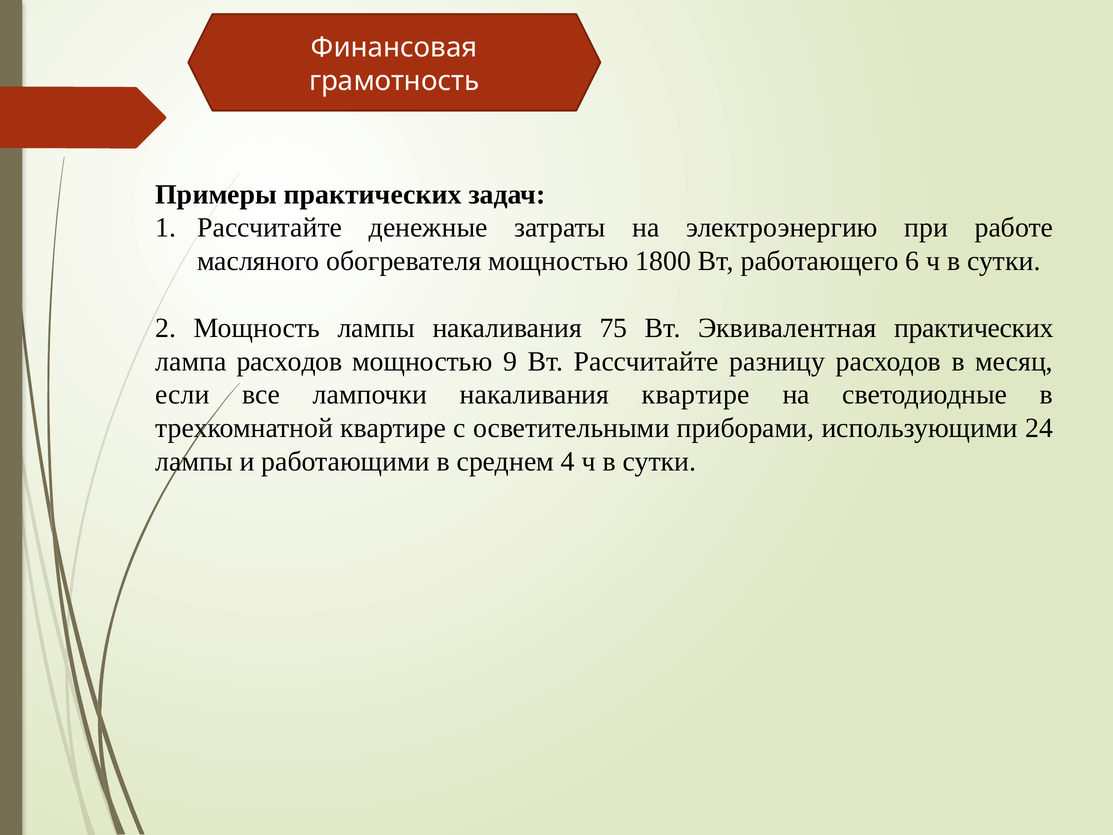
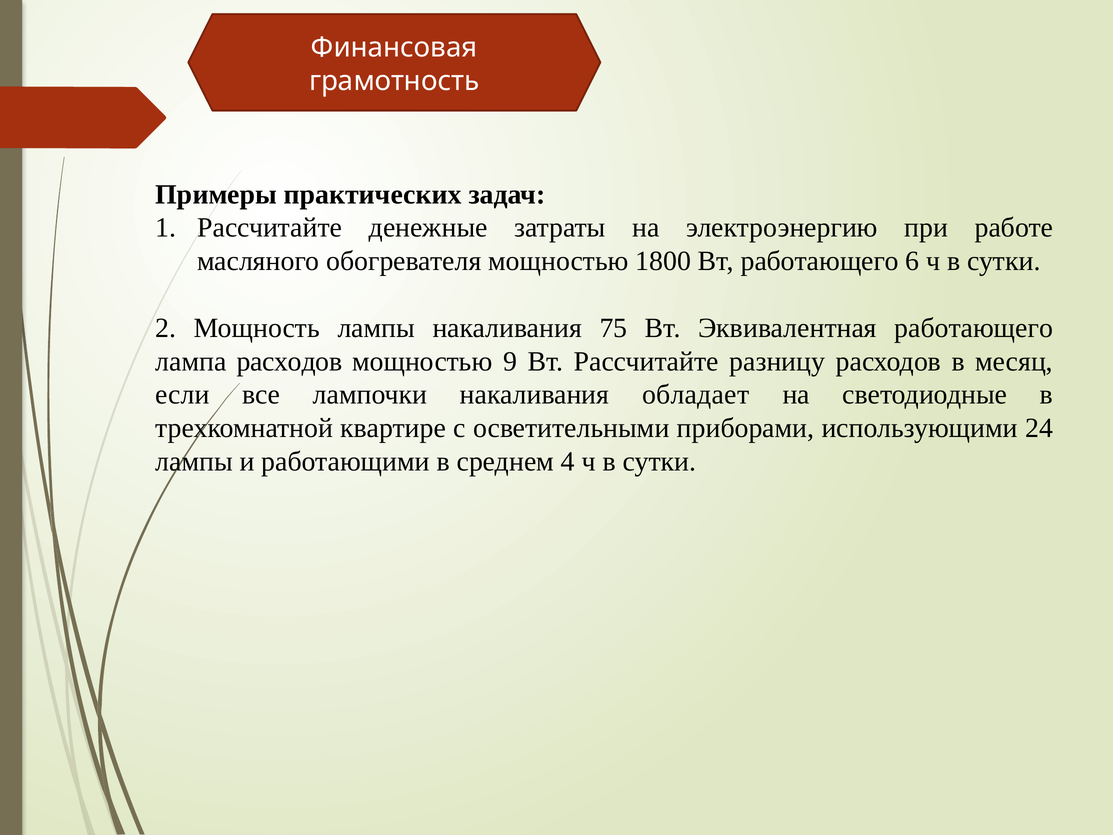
Эквивалентная практических: практических -> работающего (974, 328)
накаливания квартире: квартире -> обладает (696, 395)
